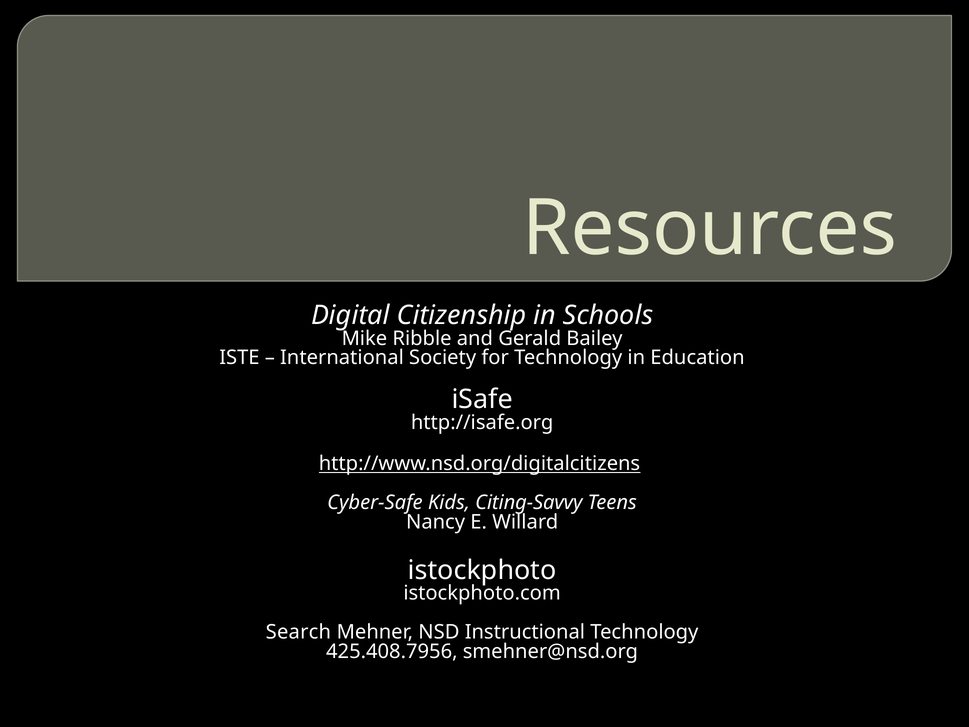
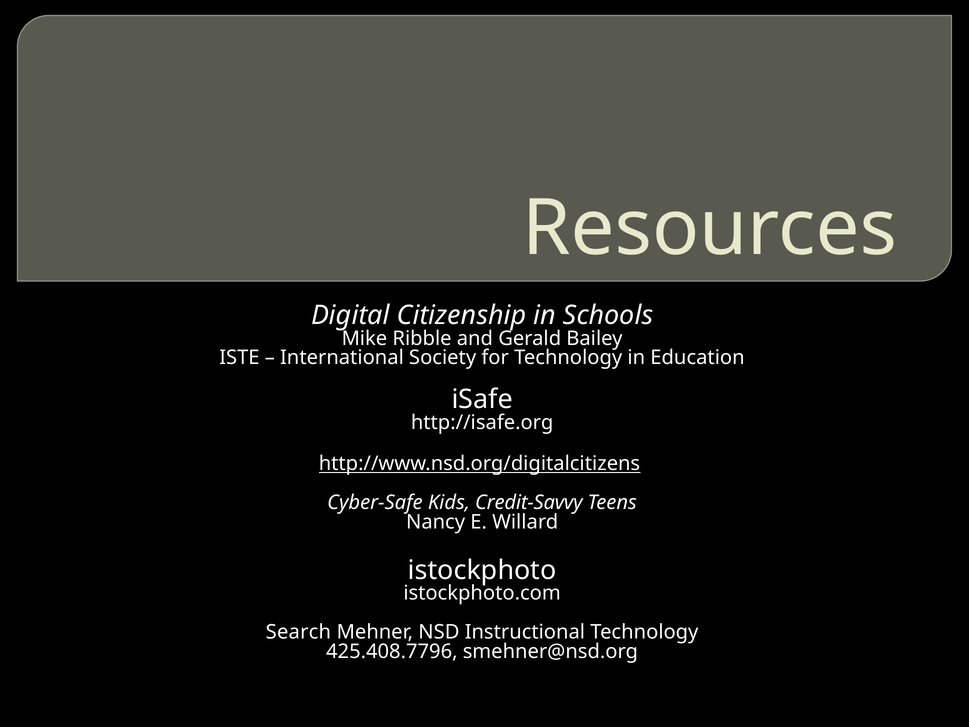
Citing-Savvy: Citing-Savvy -> Credit-Savvy (529, 503)
425.408.7956: 425.408.7956 -> 425.408.7796 (392, 651)
